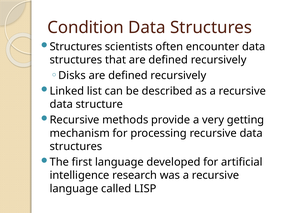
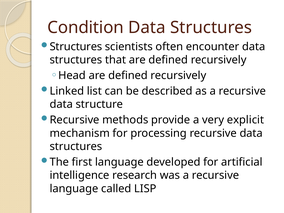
Disks: Disks -> Head (72, 75)
getting: getting -> explicit (246, 120)
